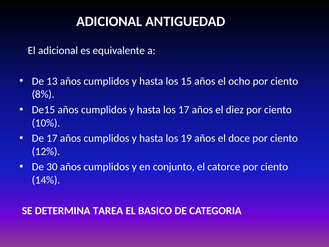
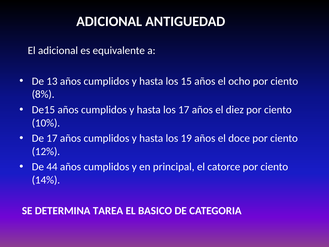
30: 30 -> 44 (52, 167)
conjunto: conjunto -> principal (174, 167)
